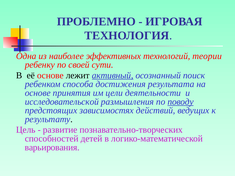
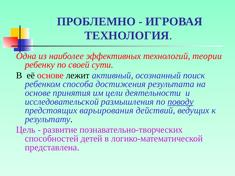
активный underline: present -> none (113, 75)
зависимостях: зависимостях -> варьирования (107, 111)
варьирования: варьирования -> представлена (52, 148)
